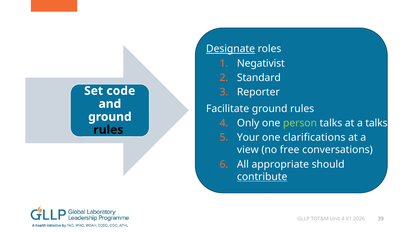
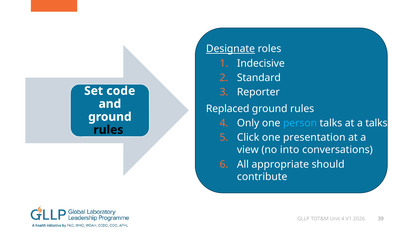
Negativist: Negativist -> Indecisive (261, 63)
Facilitate: Facilitate -> Replaced (228, 109)
person colour: light green -> light blue (300, 123)
Your: Your -> Click (248, 137)
clarifications: clarifications -> presentation (314, 137)
free: free -> into (290, 150)
contribute underline: present -> none (262, 177)
